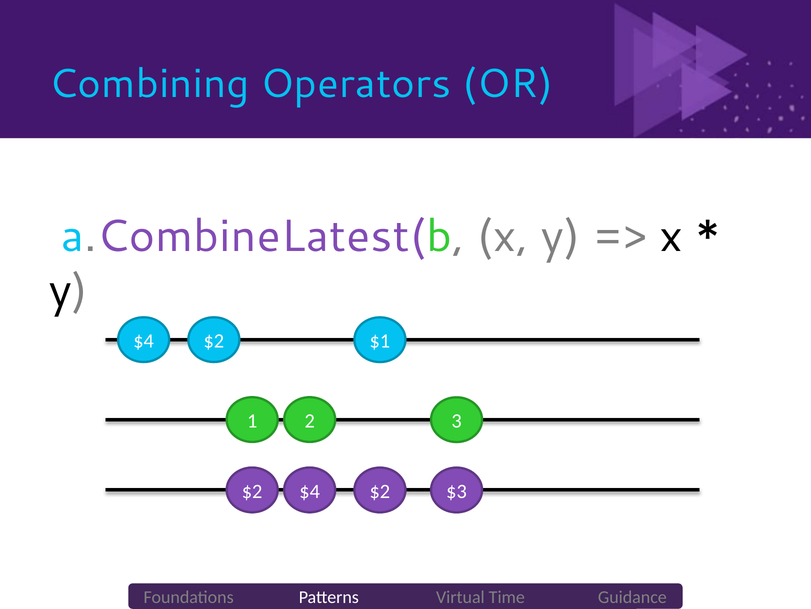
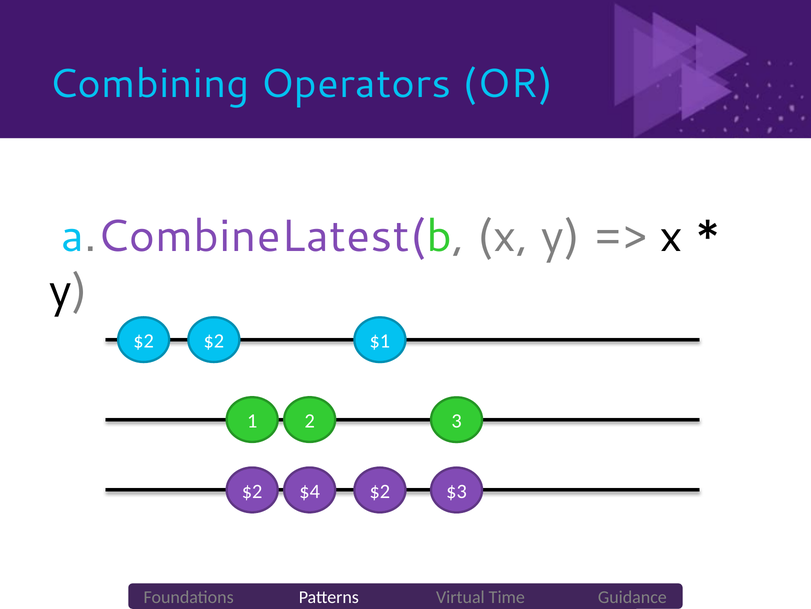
$4: $4 -> $2 (144, 341)
